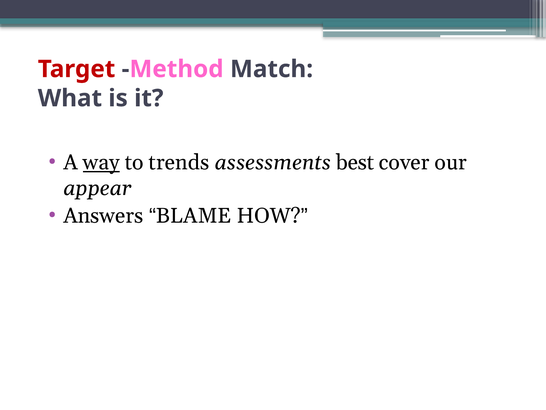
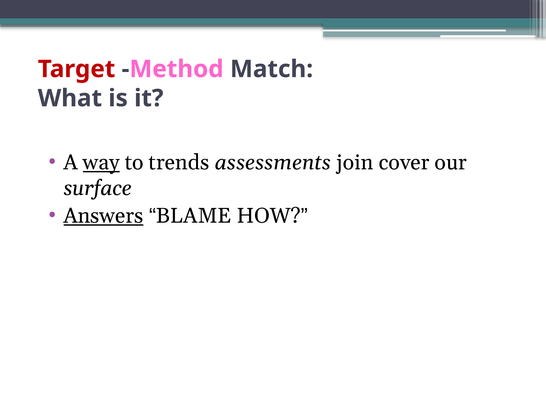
best: best -> join (355, 162)
appear: appear -> surface (98, 188)
Answers underline: none -> present (103, 216)
